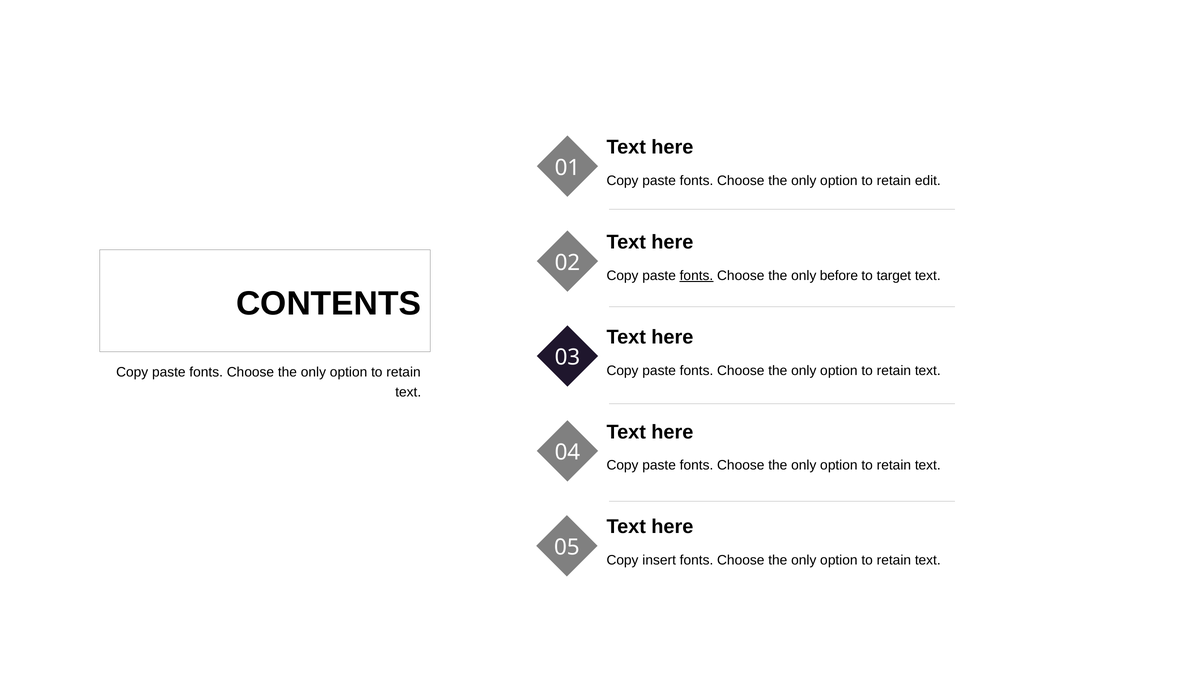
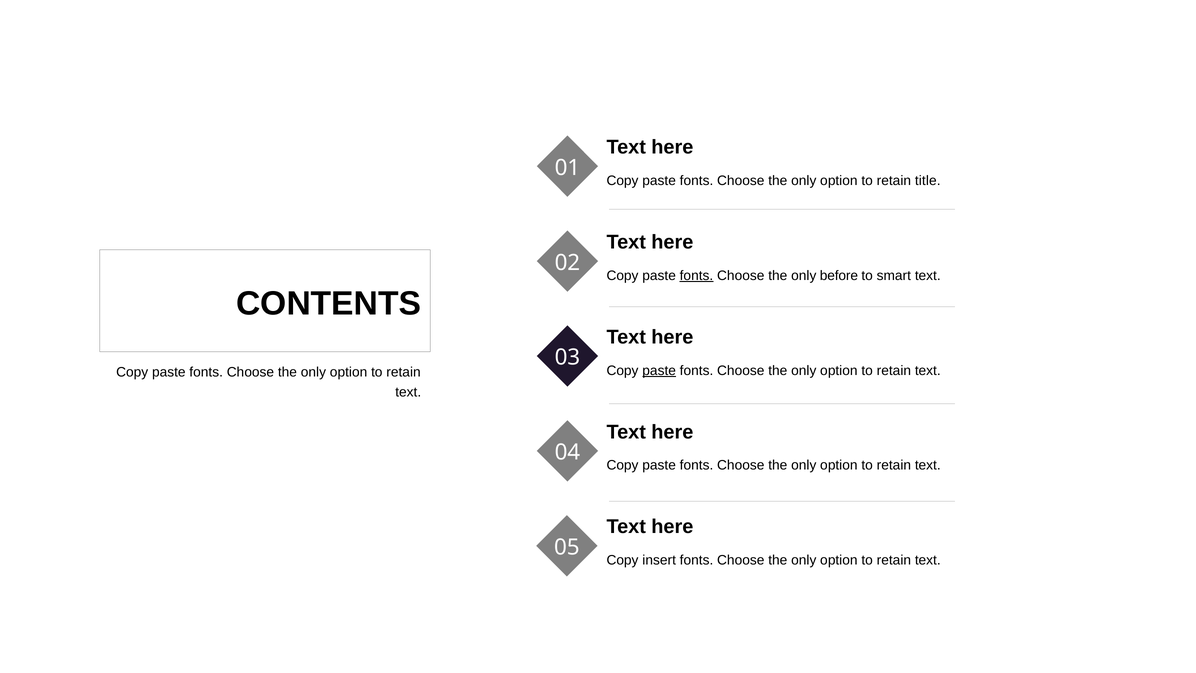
edit: edit -> title (928, 181)
target: target -> smart (894, 276)
paste underline: none -> present (659, 370)
